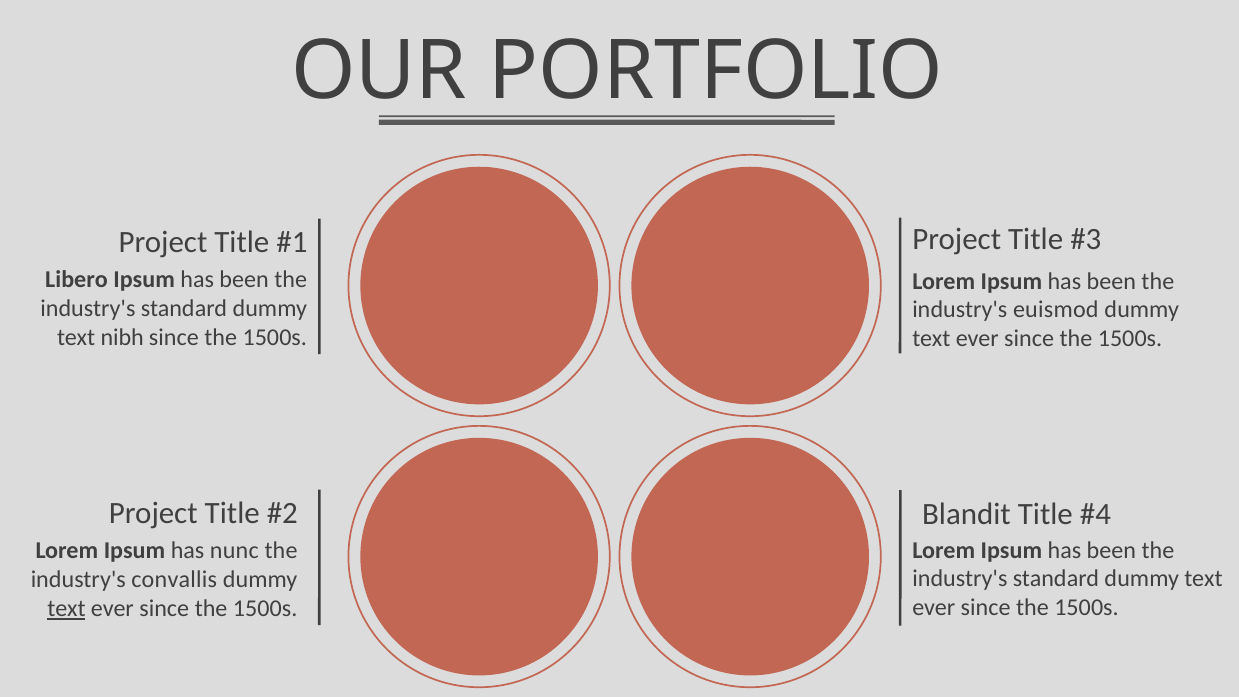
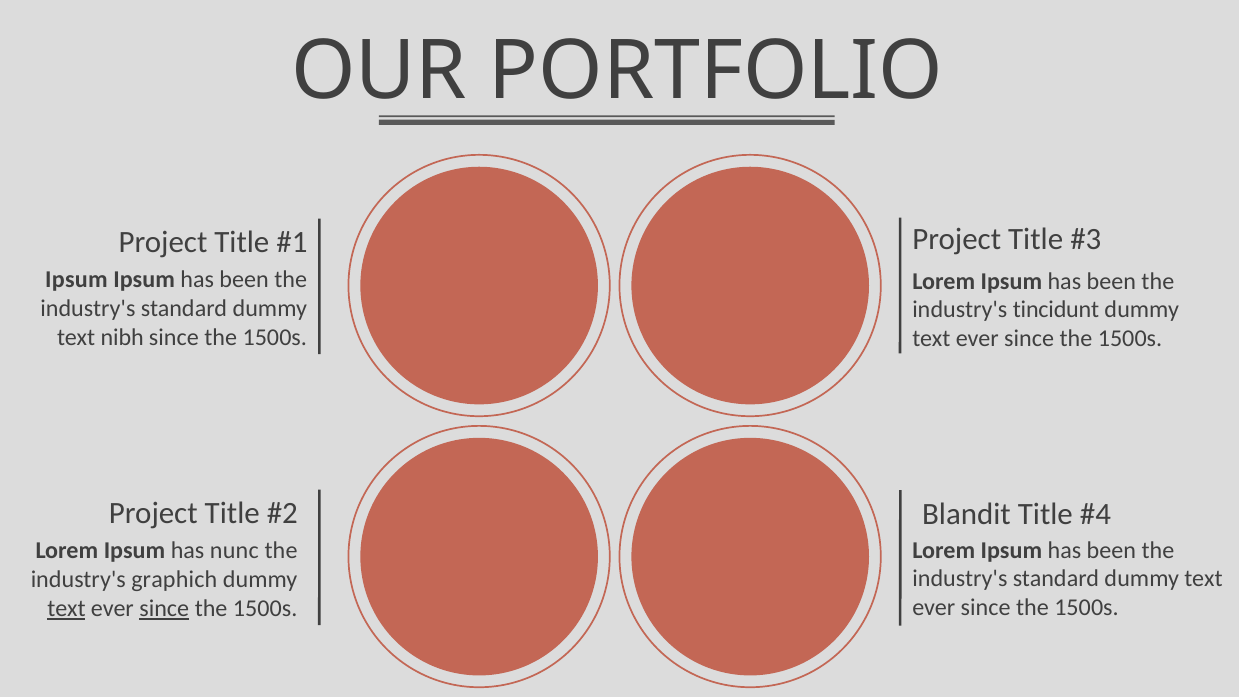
Libero: Libero -> Ipsum (76, 280)
euismod: euismod -> tincidunt (1056, 310)
convallis: convallis -> graphich (174, 579)
since underline: none -> present (164, 608)
